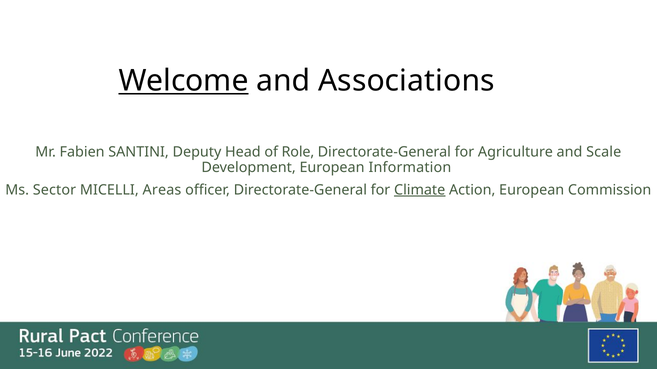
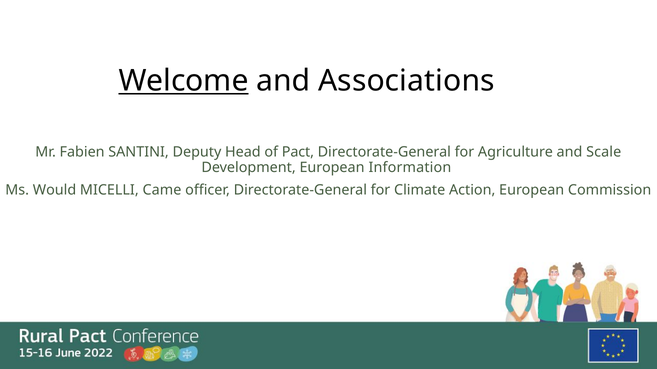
Role: Role -> Pact (298, 152)
Sector: Sector -> Would (55, 190)
Areas: Areas -> Came (162, 190)
Climate underline: present -> none (420, 190)
